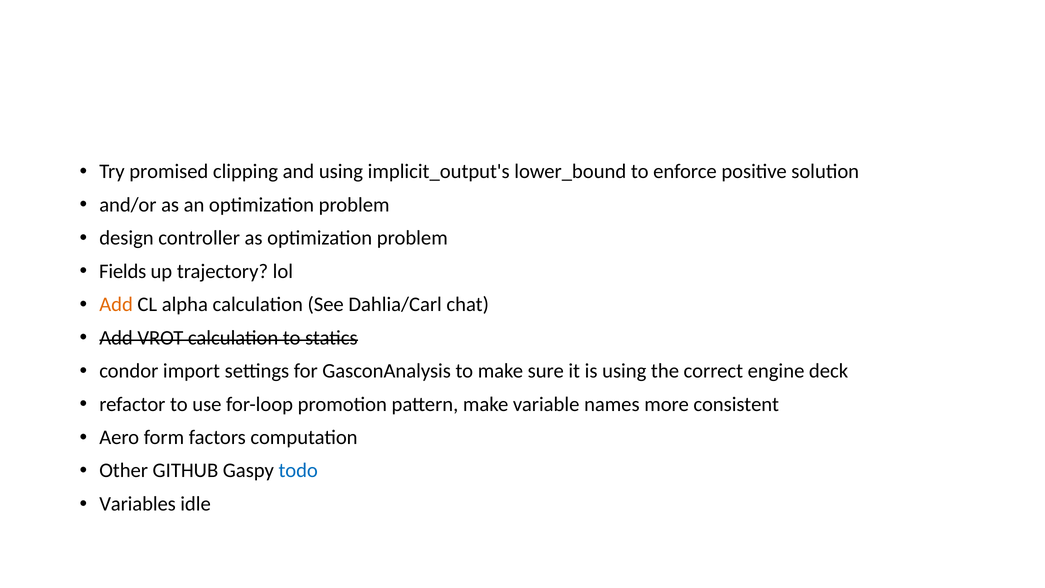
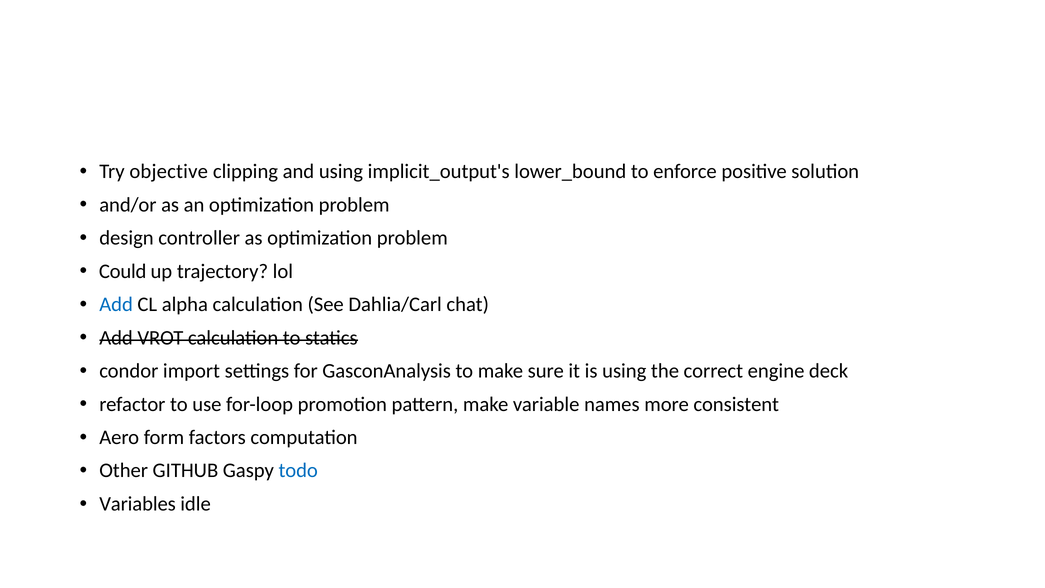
promised: promised -> objective (169, 171)
Fields: Fields -> Could (123, 271)
Add colour: orange -> blue (116, 304)
